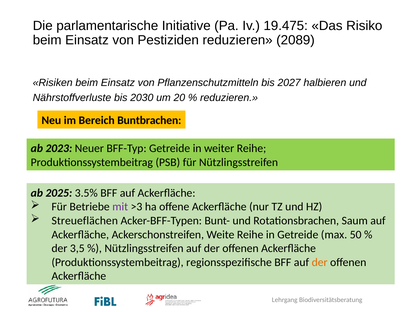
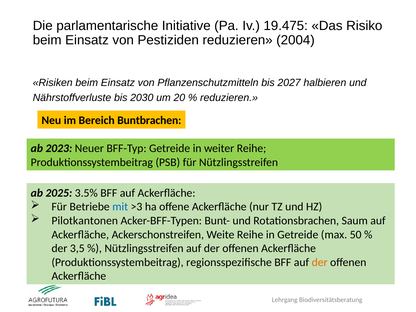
2089: 2089 -> 2004 (296, 40)
mit colour: purple -> blue (120, 207)
Streueflächen: Streueflächen -> Pilotkantonen (85, 221)
